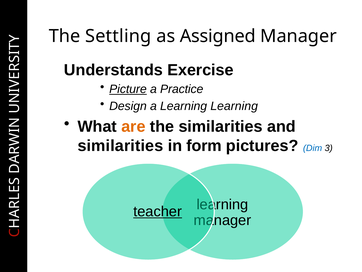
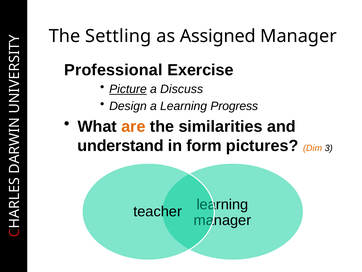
Understands: Understands -> Professional (113, 70)
Practice: Practice -> Discuss (182, 89)
Learning Learning: Learning -> Progress (234, 106)
similarities: similarities -> understand (121, 146)
Dim colour: blue -> orange (313, 148)
teacher underline: present -> none (158, 211)
